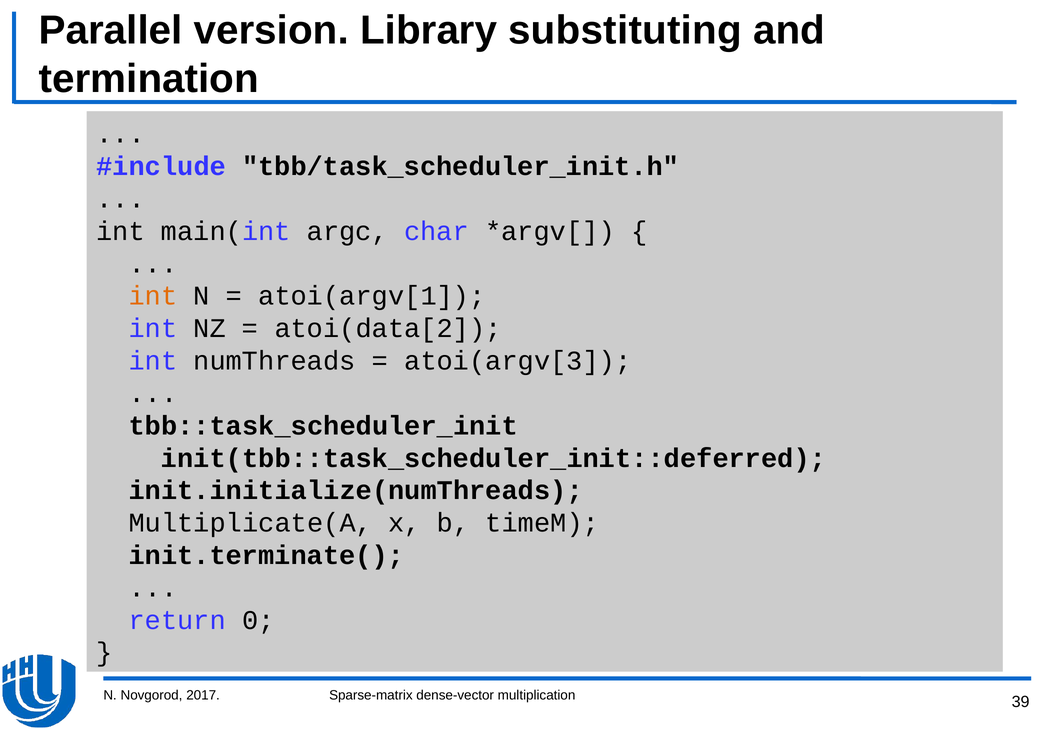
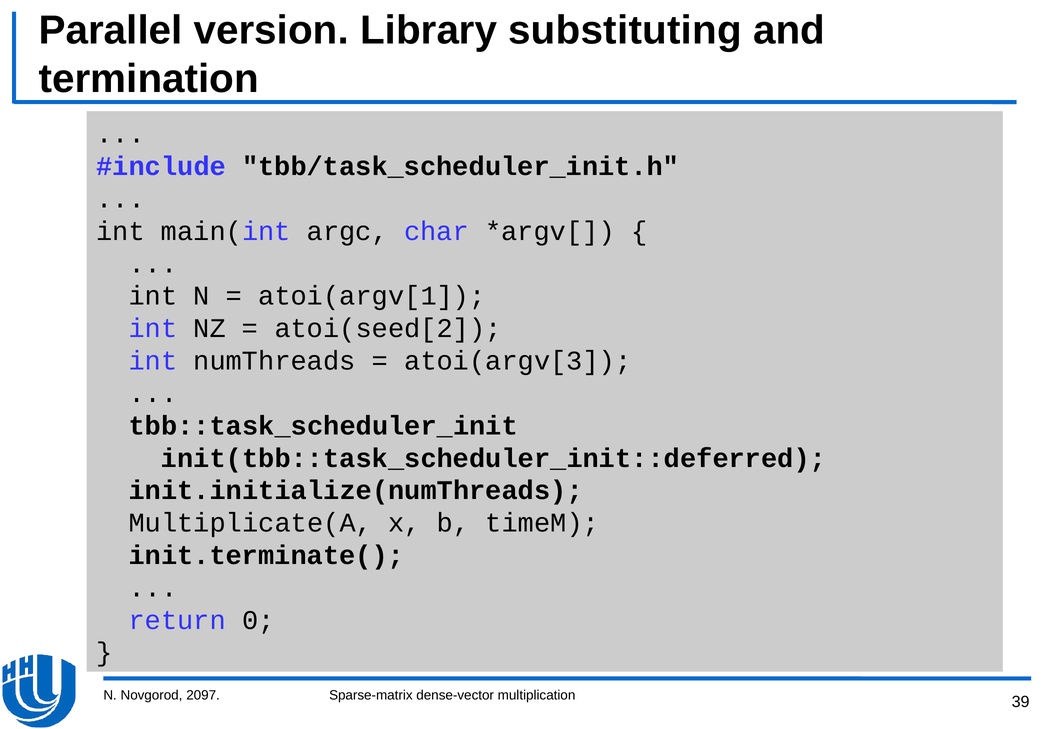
int colour: orange -> black (153, 296)
atoi(data[2: atoi(data[2 -> atoi(seed[2 (388, 328)
2017: 2017 -> 2097 (203, 694)
